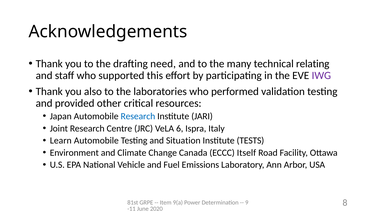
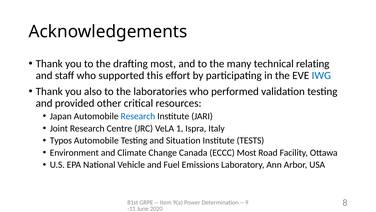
drafting need: need -> most (163, 64)
IWG colour: purple -> blue (321, 75)
6: 6 -> 1 (180, 128)
Learn: Learn -> Typos (61, 140)
ECCC Itself: Itself -> Most (247, 152)
